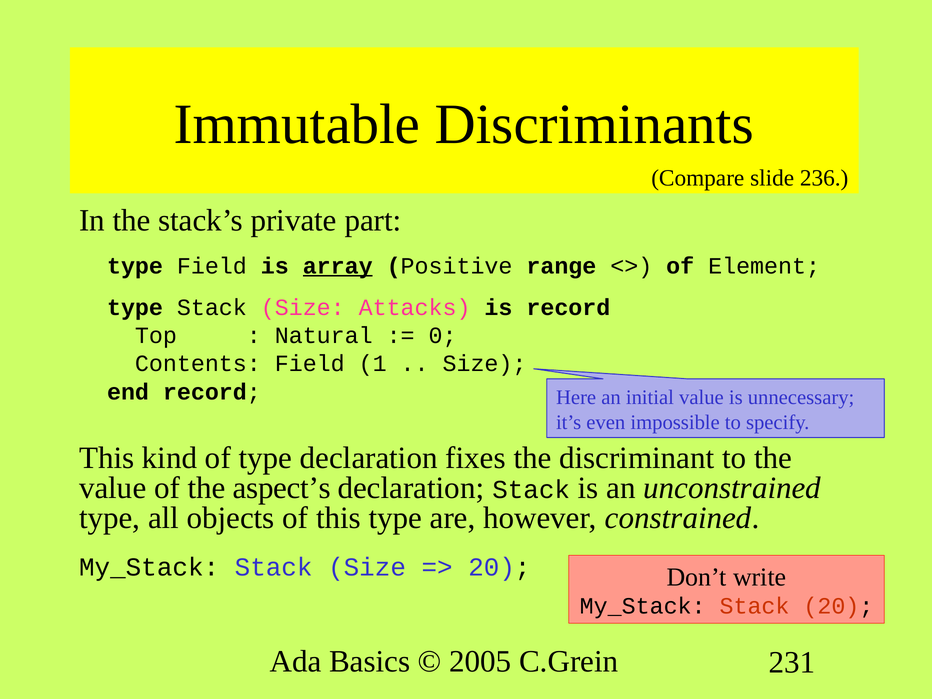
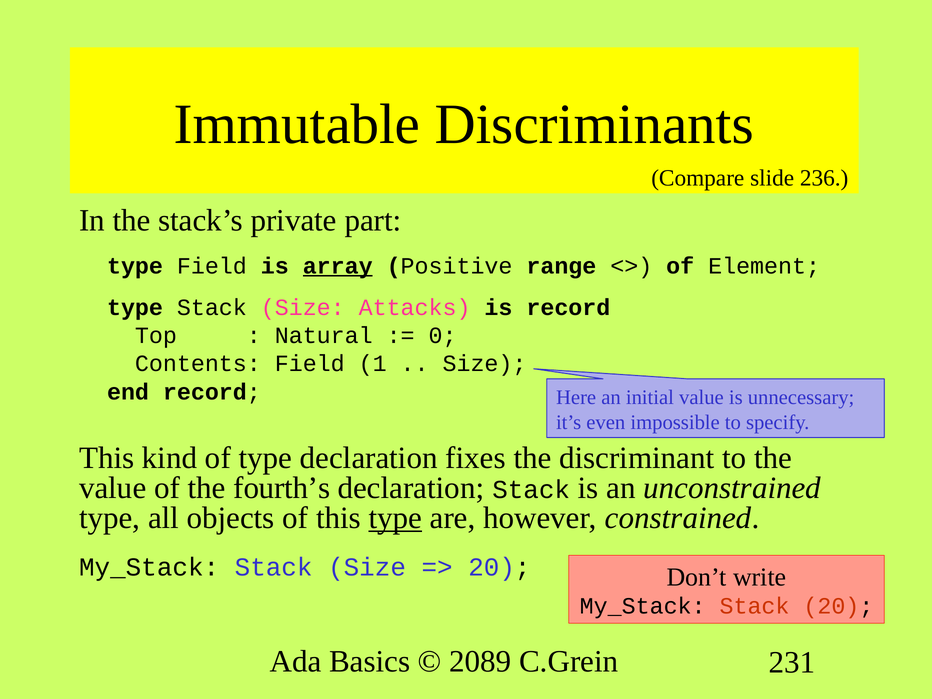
aspect’s: aspect’s -> fourth’s (282, 488)
type underline: none -> present (395, 518)
2005: 2005 -> 2089 (480, 661)
